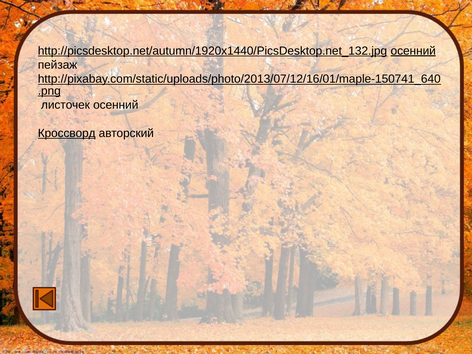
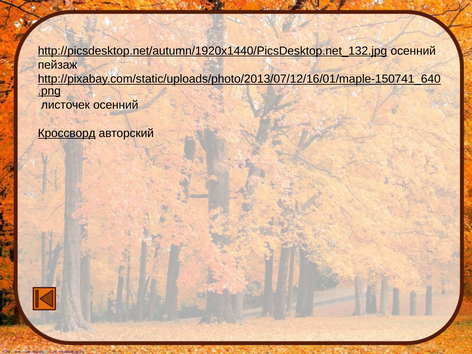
осенний underline: present -> none (413, 51)
